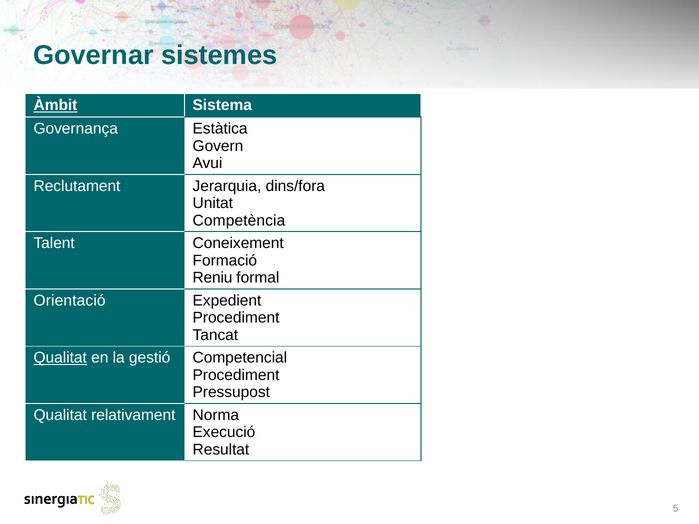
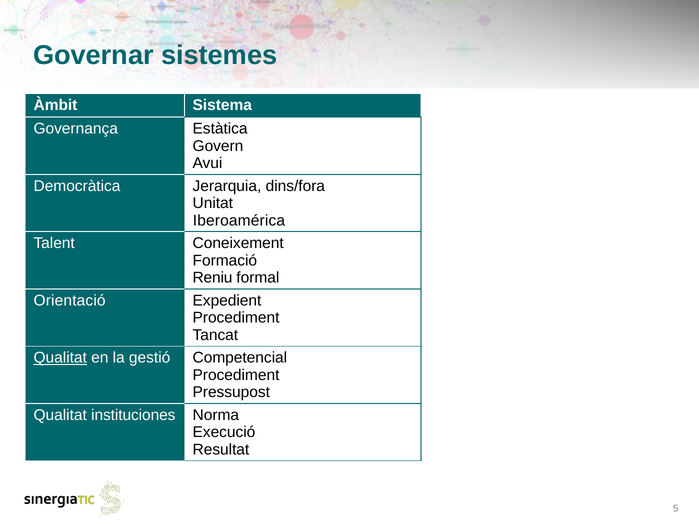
Àmbit underline: present -> none (55, 105)
Reclutament: Reclutament -> Democràtica (77, 186)
Competència: Competència -> Iberoamérica (239, 221)
relativament: relativament -> instituciones (133, 415)
